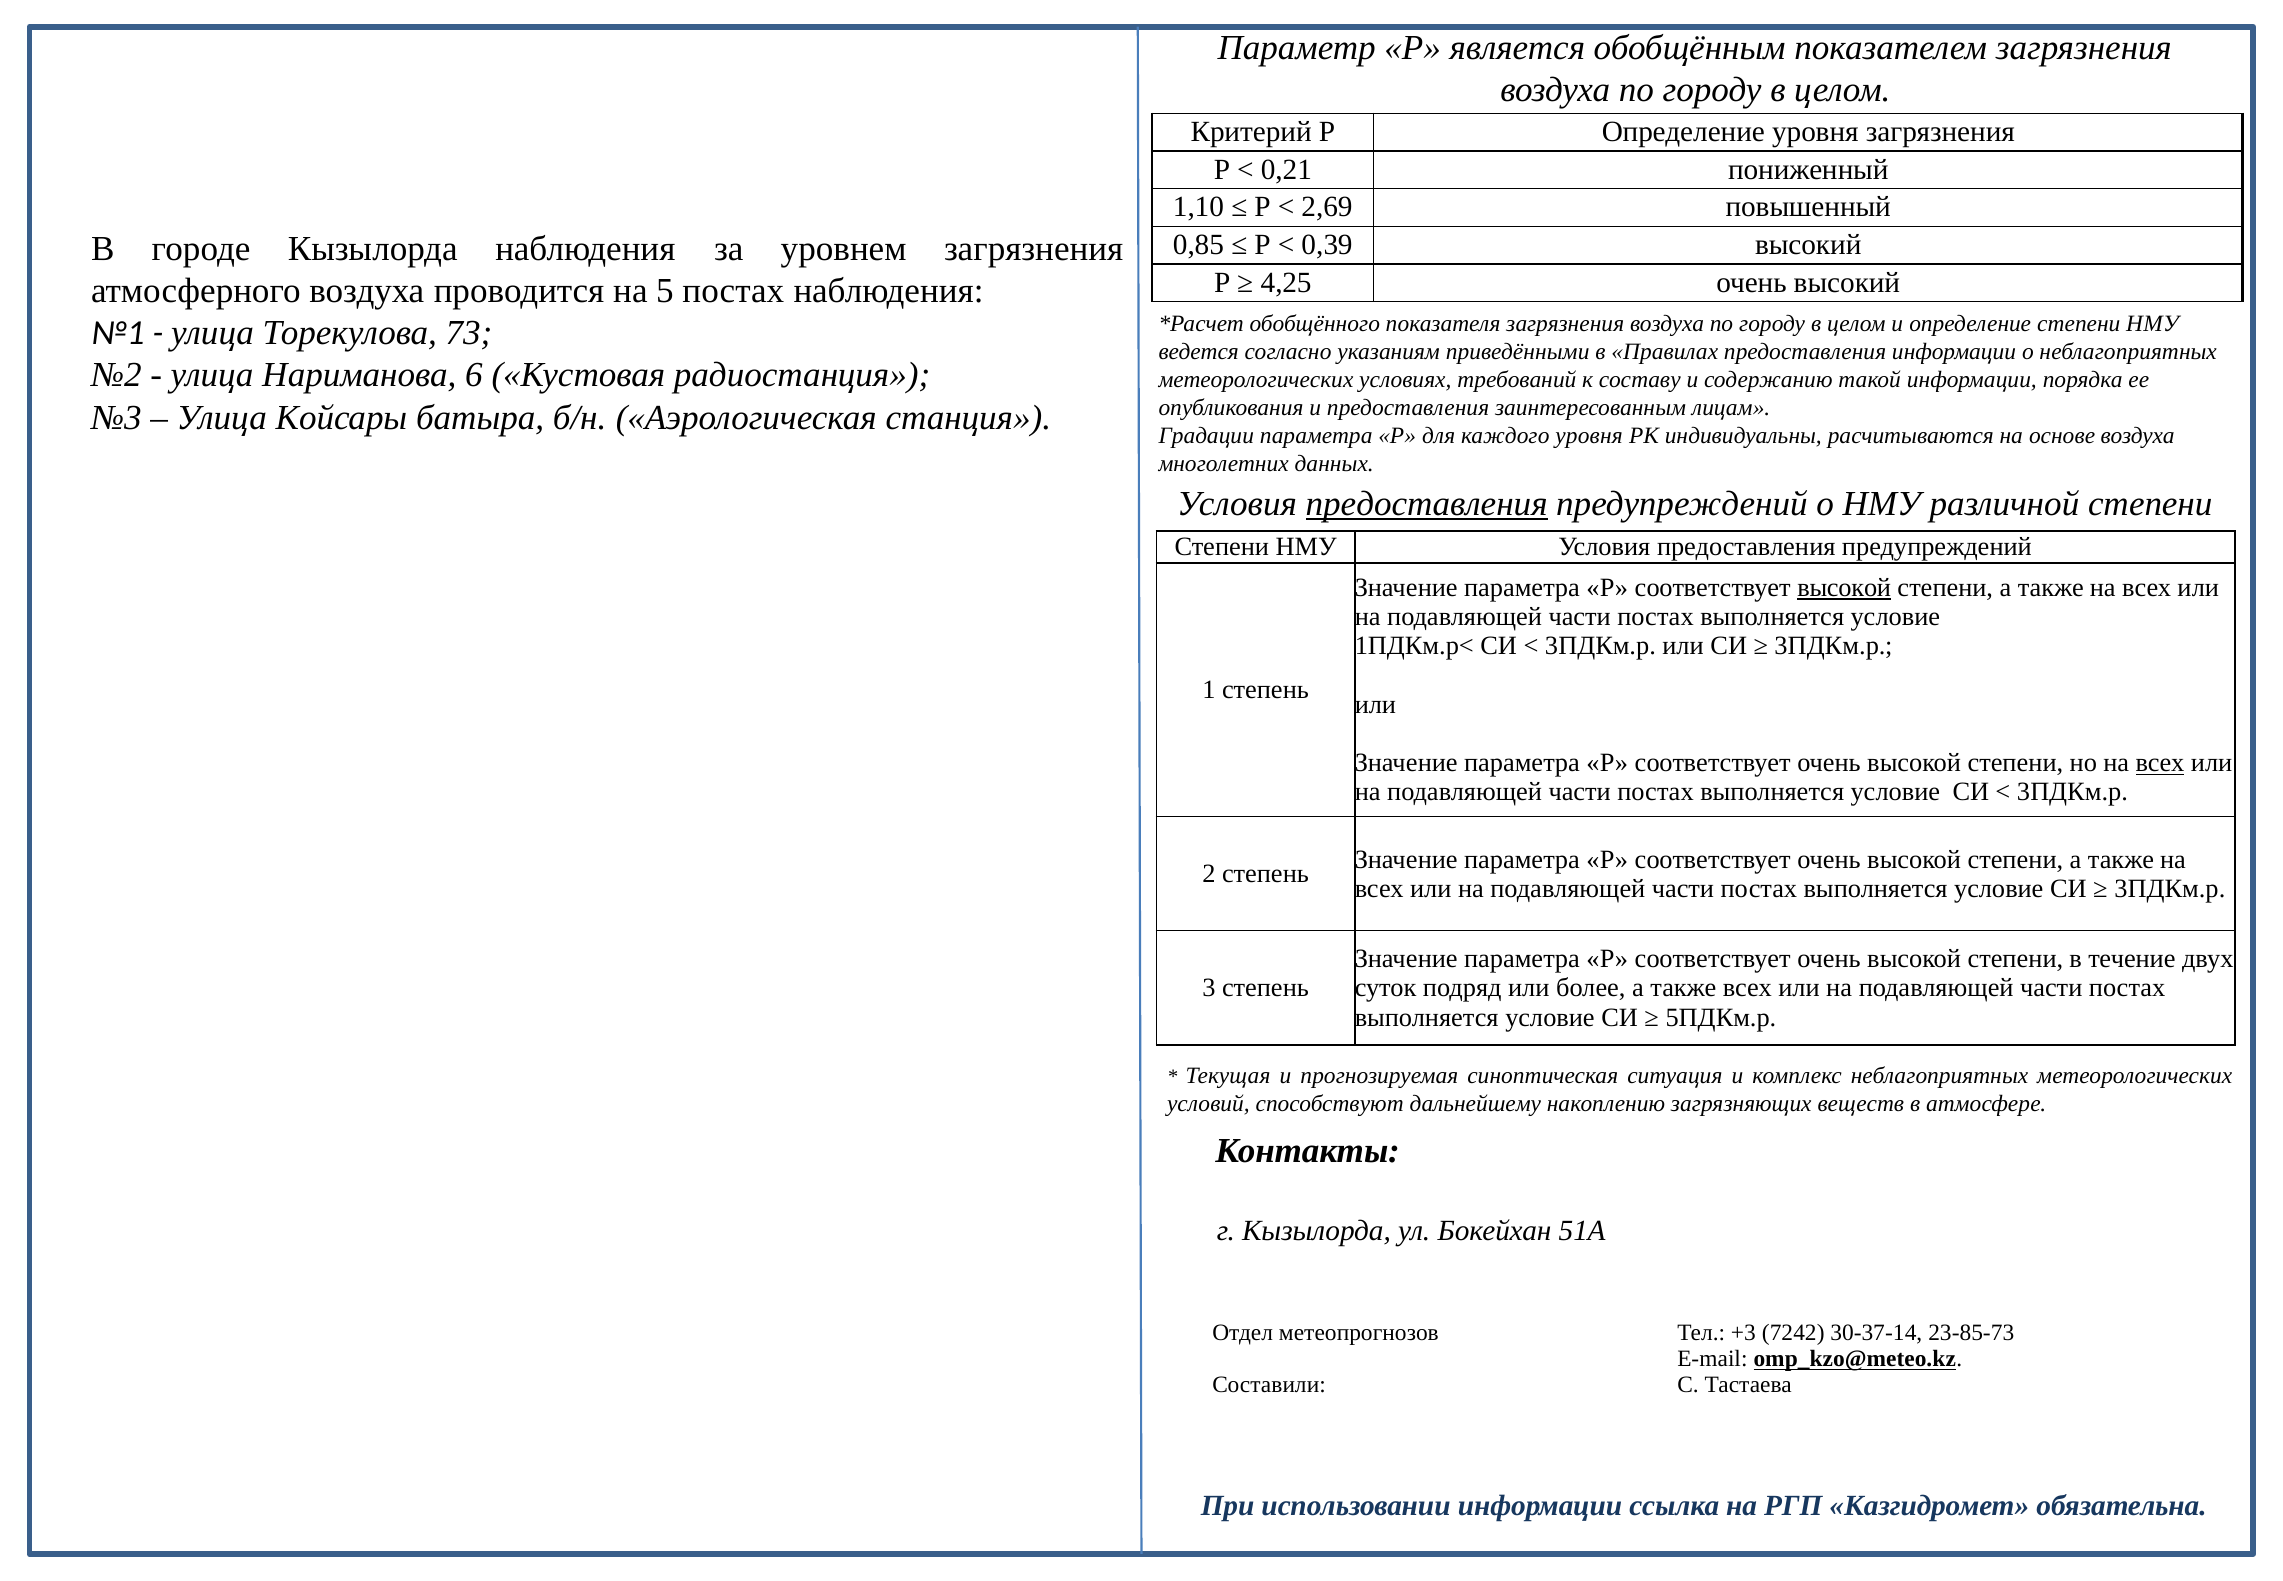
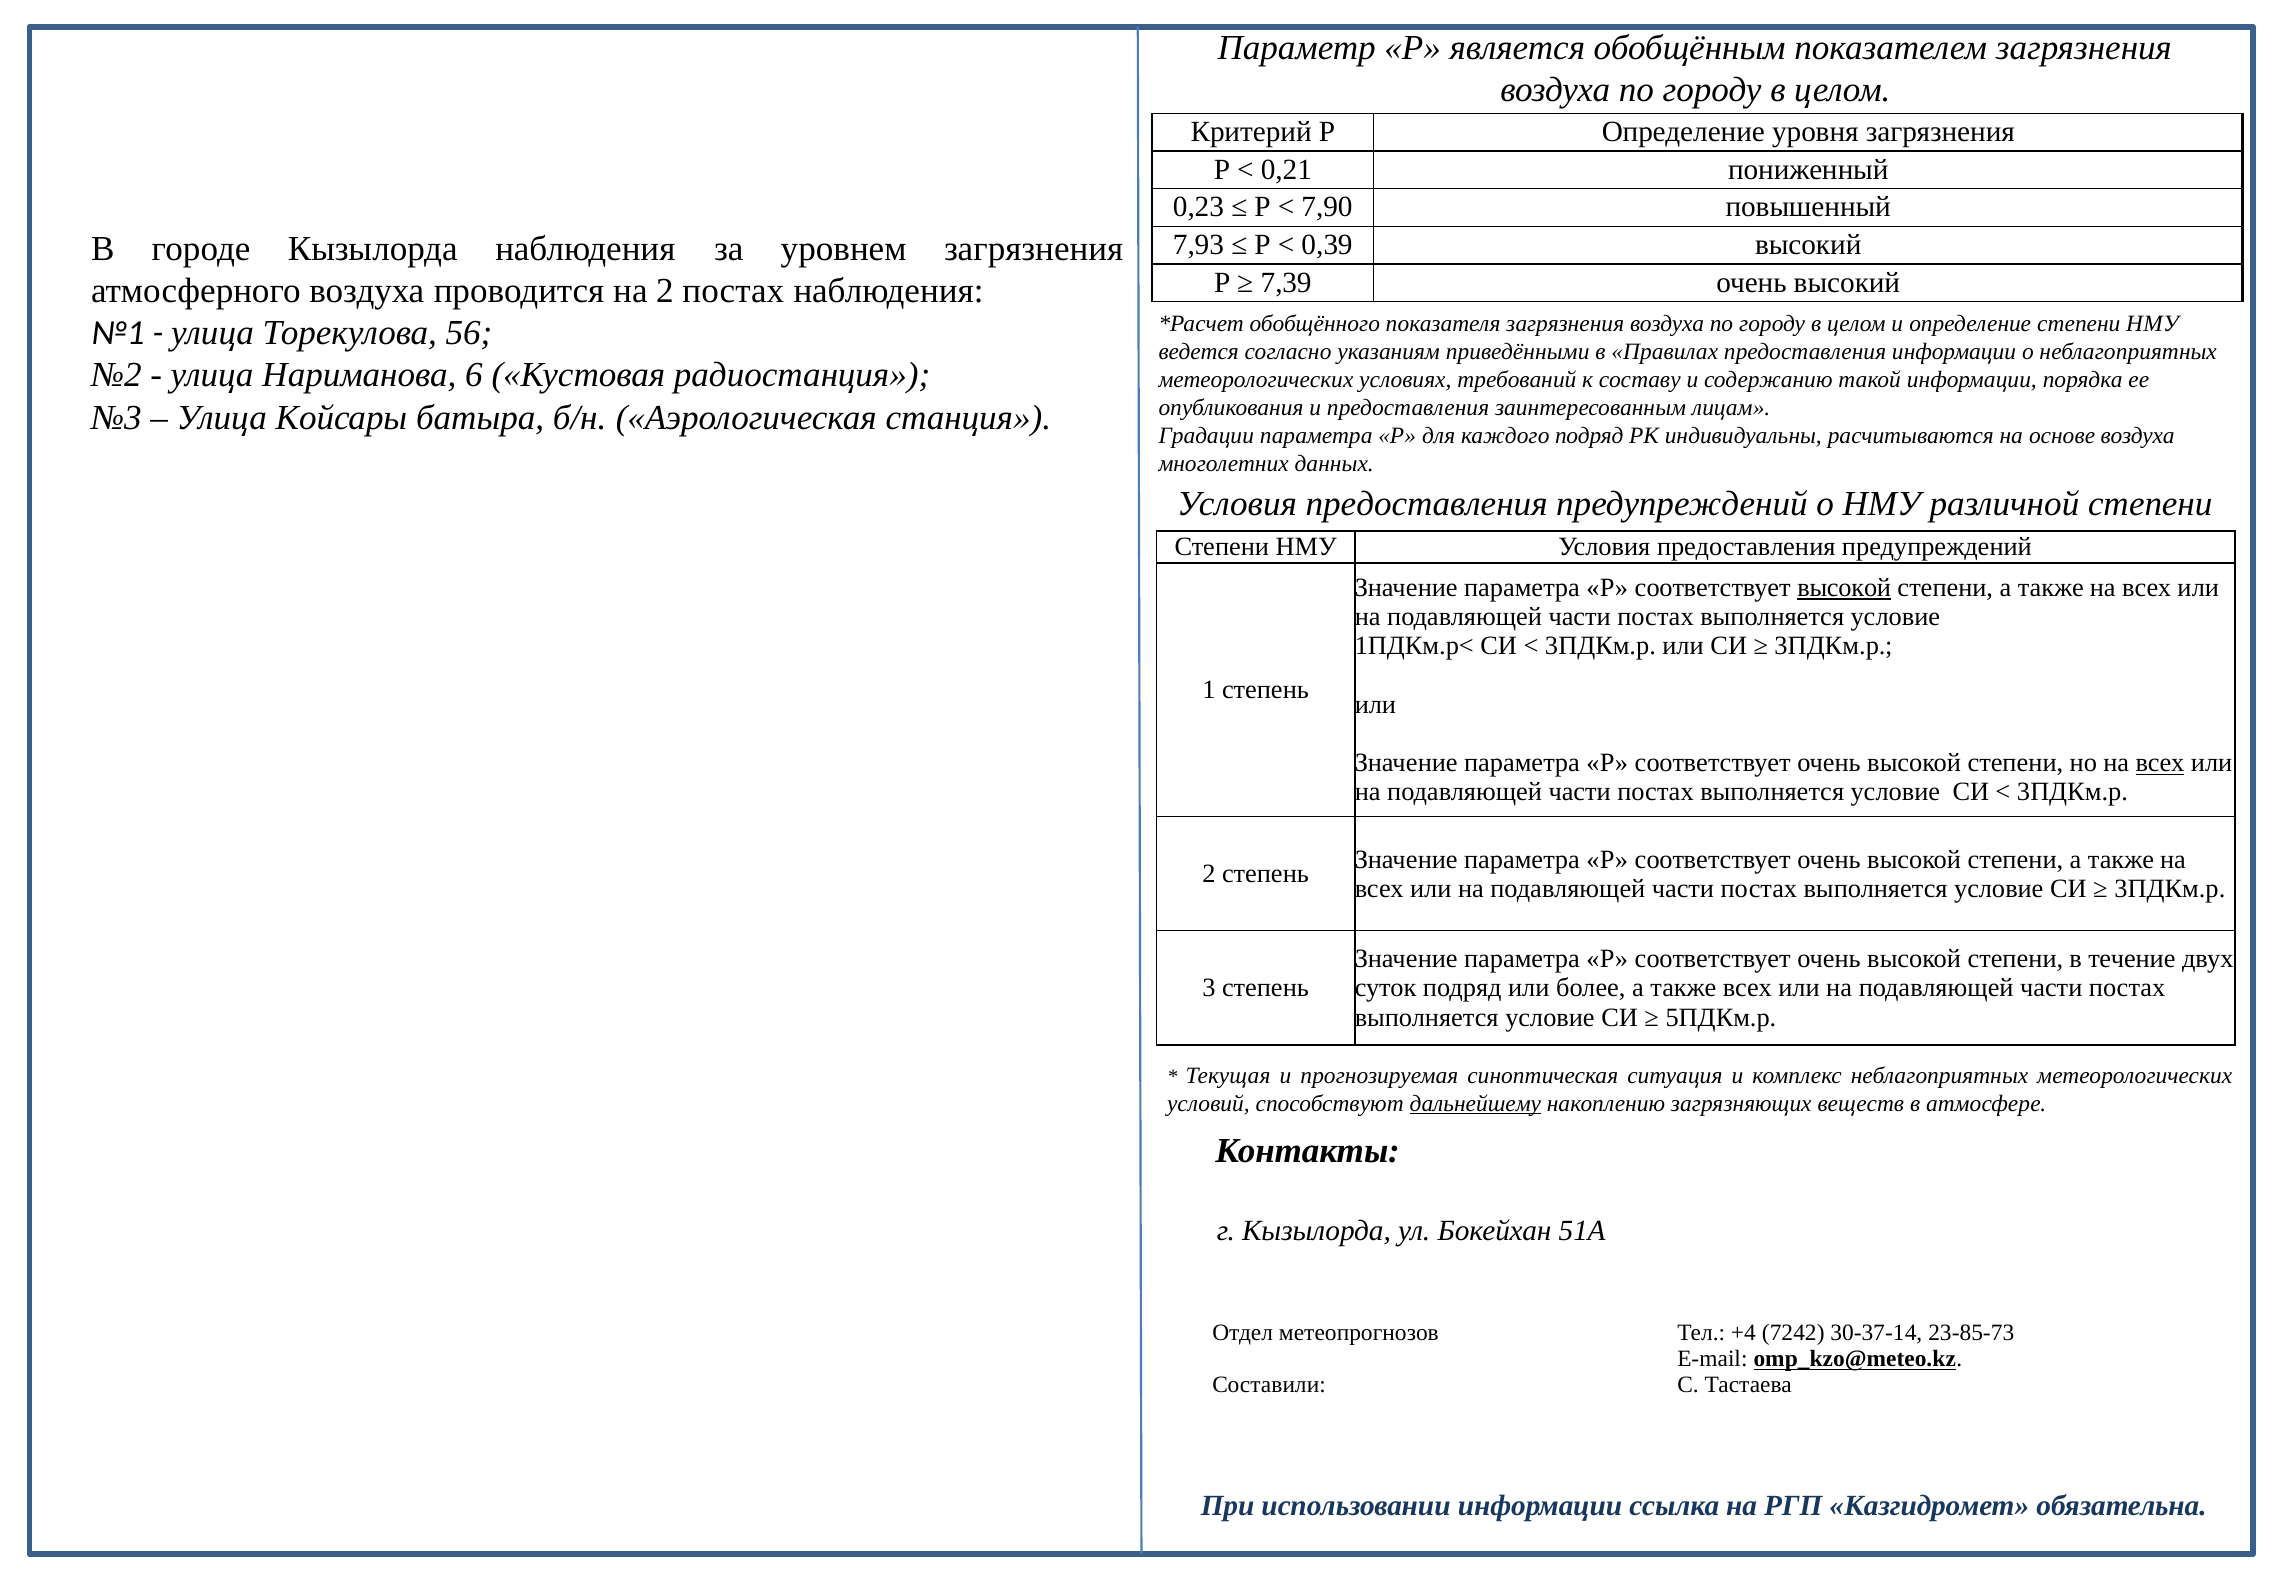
1,10: 1,10 -> 0,23 (1198, 207)
2,69: 2,69 -> 7,90 (1327, 207)
0,85: 0,85 -> 7,93 (1198, 245)
4,25: 4,25 -> 7,39 (1286, 283)
на 5: 5 -> 2 (665, 291)
73: 73 -> 56 (469, 333)
каждого уровня: уровня -> подряд (1589, 436)
предоставления underline: present -> none (1427, 504)
дальнейшему underline: none -> present (1475, 1103)
+3: +3 -> +4 (1743, 1333)
